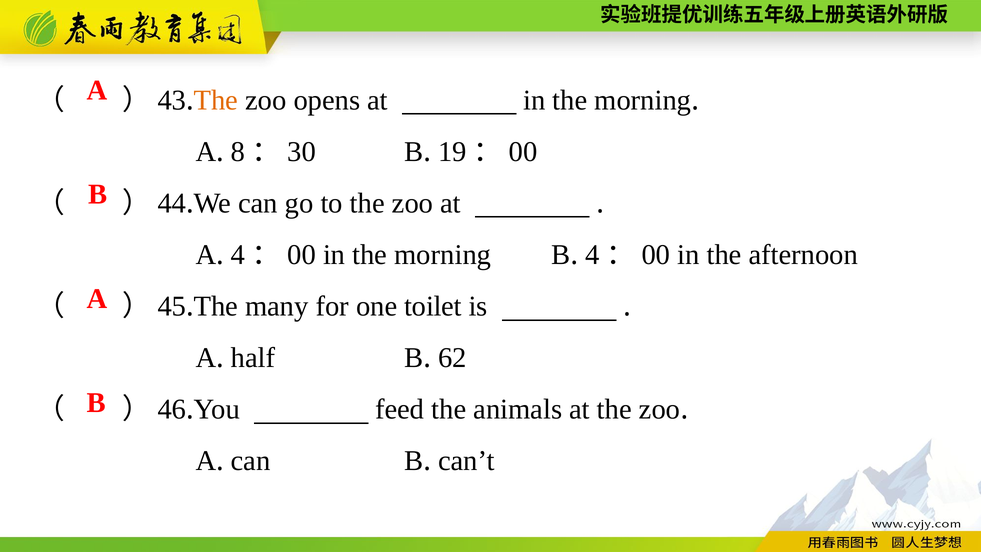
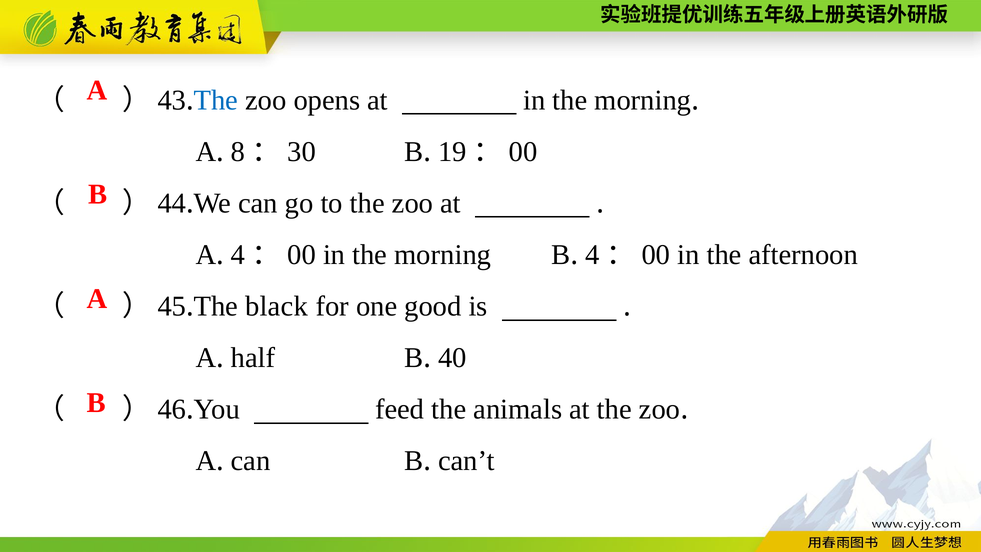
The colour: orange -> blue (216, 100)
many: many -> black (277, 306)
toilet: toilet -> good (433, 306)
62: 62 -> 40 (452, 358)
